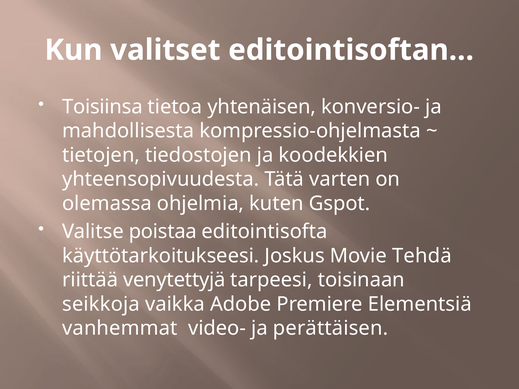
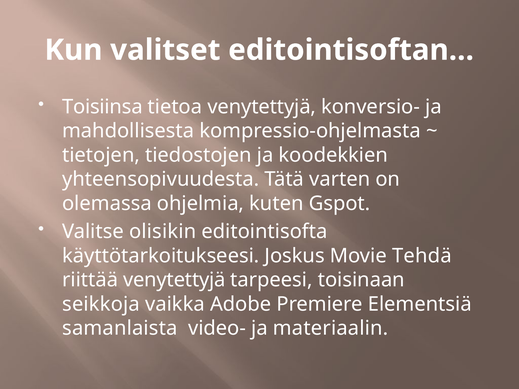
tietoa yhtenäisen: yhtenäisen -> venytettyjä (262, 107)
poistaa: poistaa -> olisikin (163, 232)
vanhemmat: vanhemmat -> samanlaista (120, 328)
perättäisen: perättäisen -> materiaalin (331, 328)
